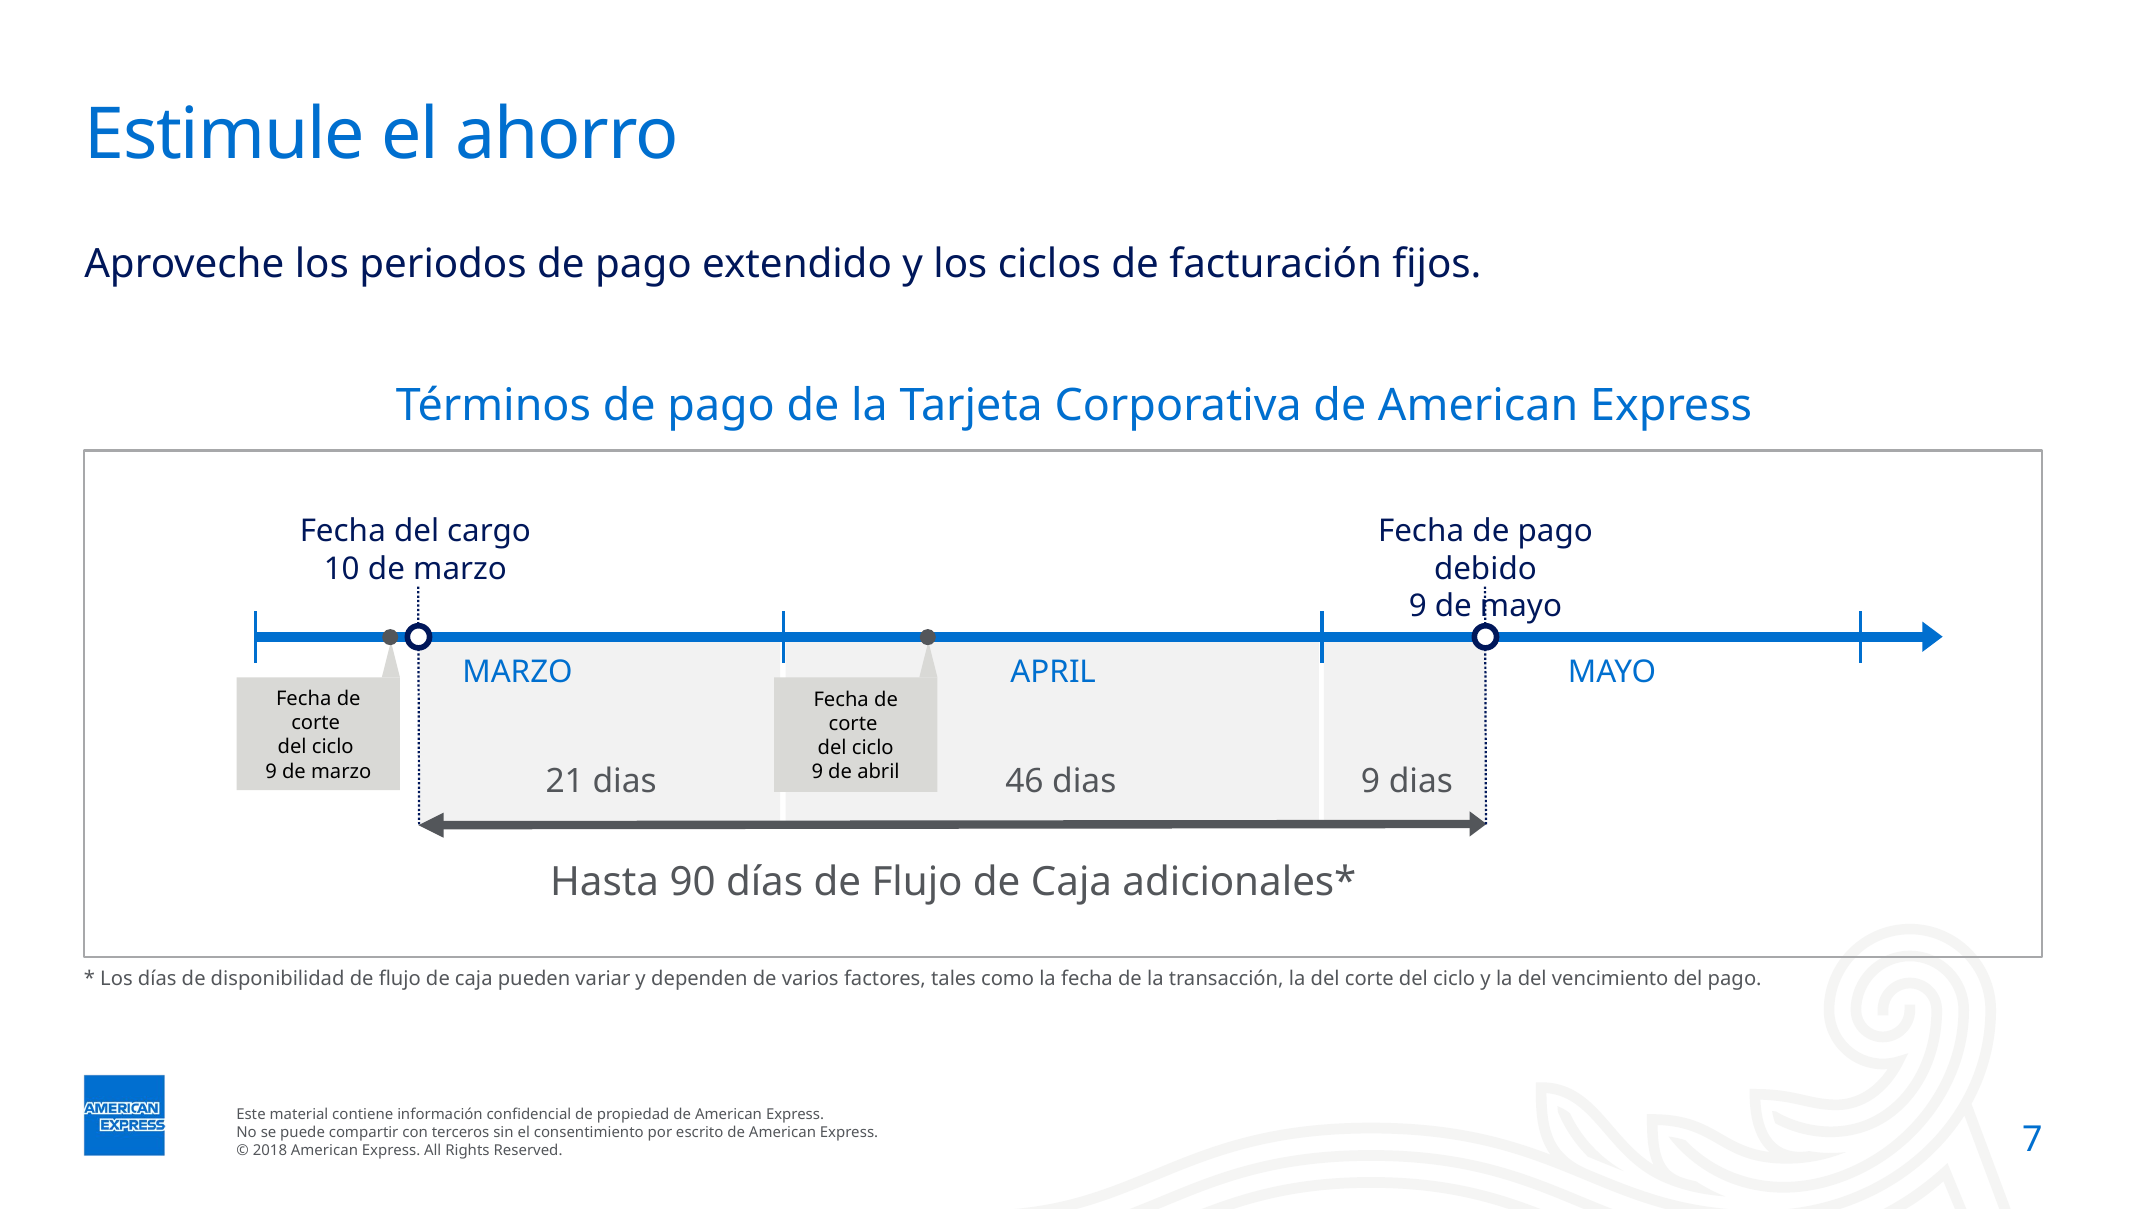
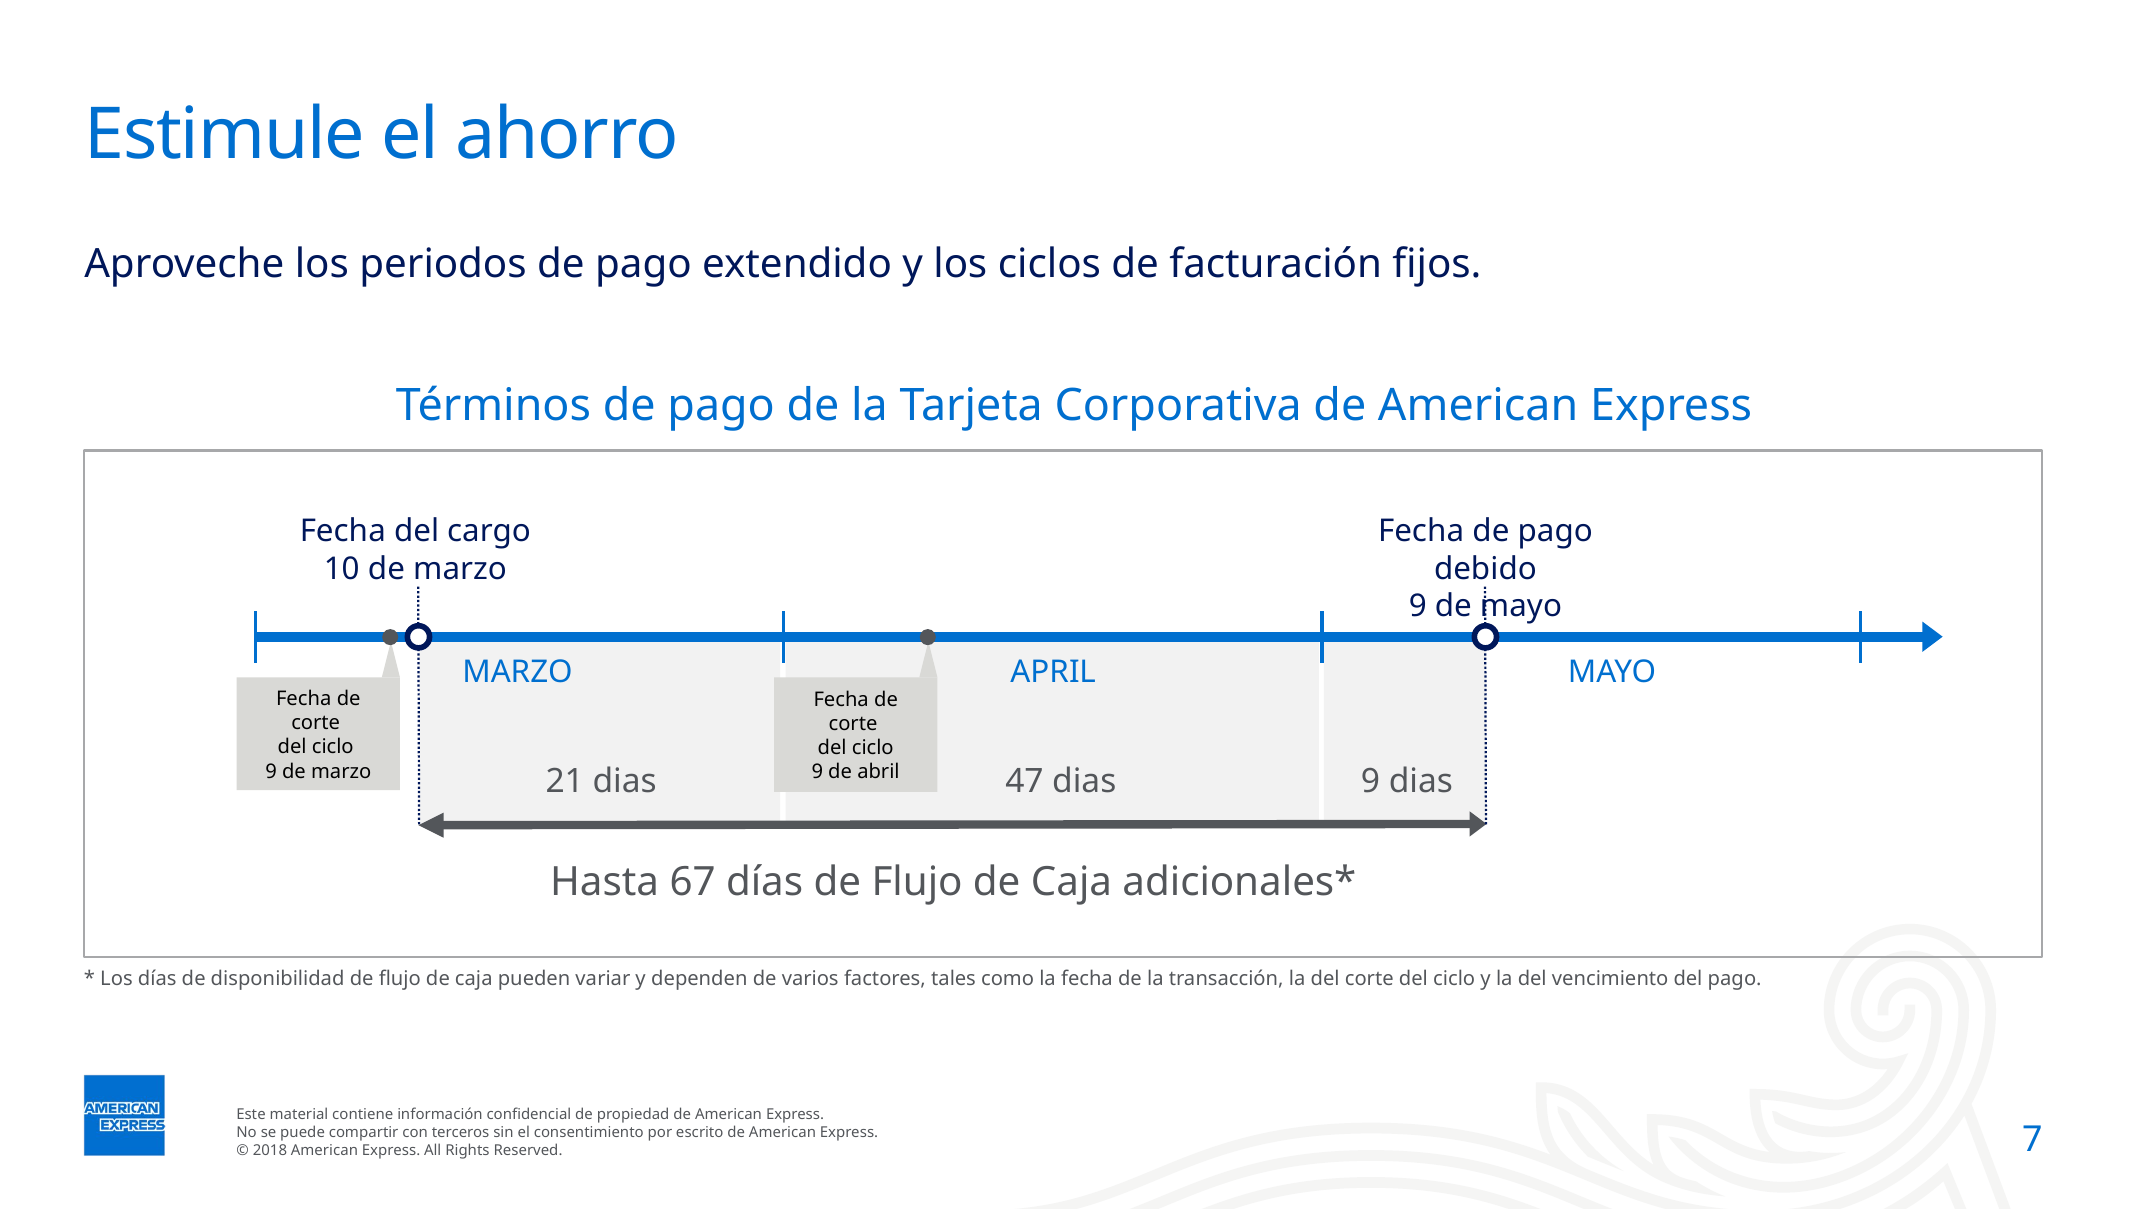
46: 46 -> 47 (1024, 781)
90: 90 -> 67 (693, 882)
